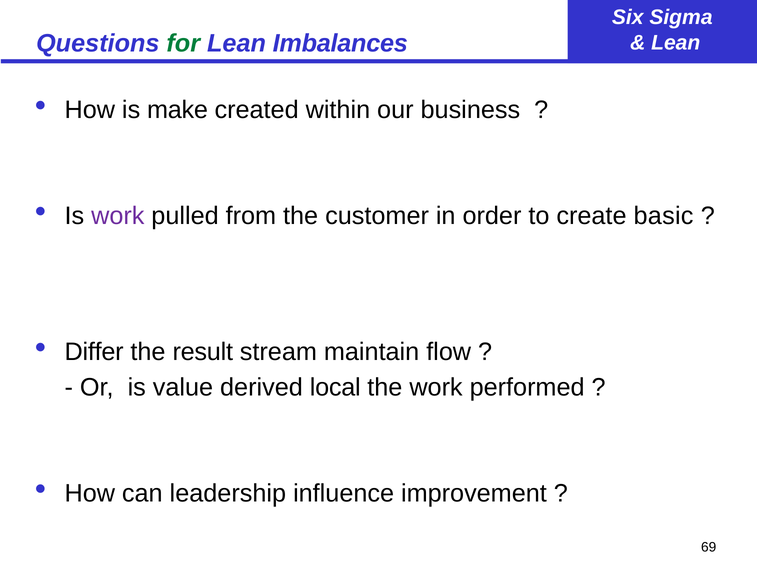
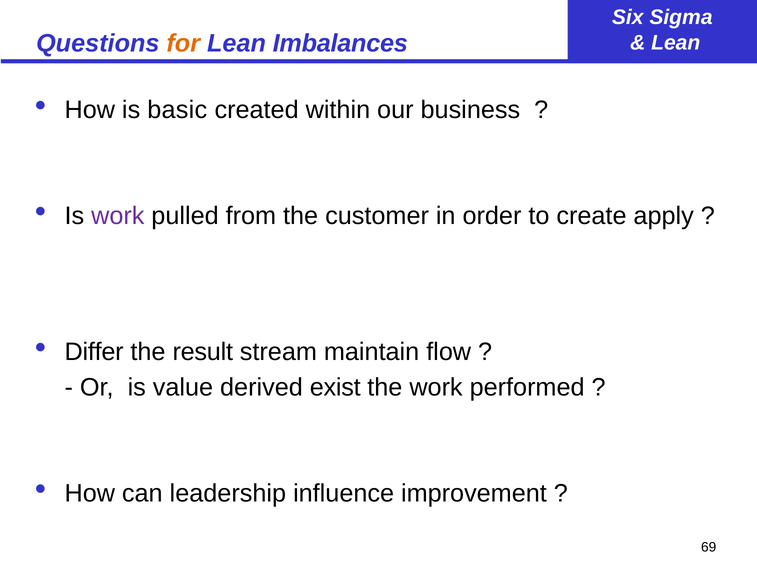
for colour: green -> orange (183, 43)
make: make -> basic (177, 110)
basic: basic -> apply (664, 216)
local: local -> exist (335, 387)
